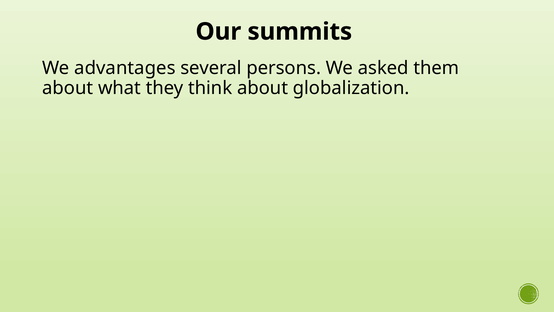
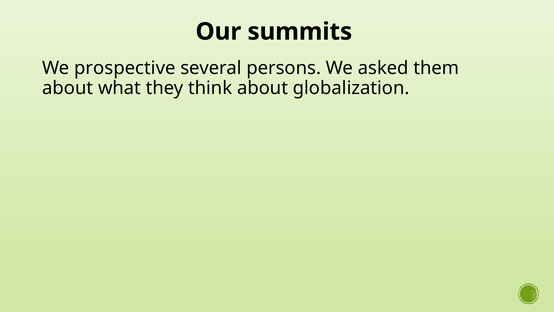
advantages: advantages -> prospective (125, 68)
